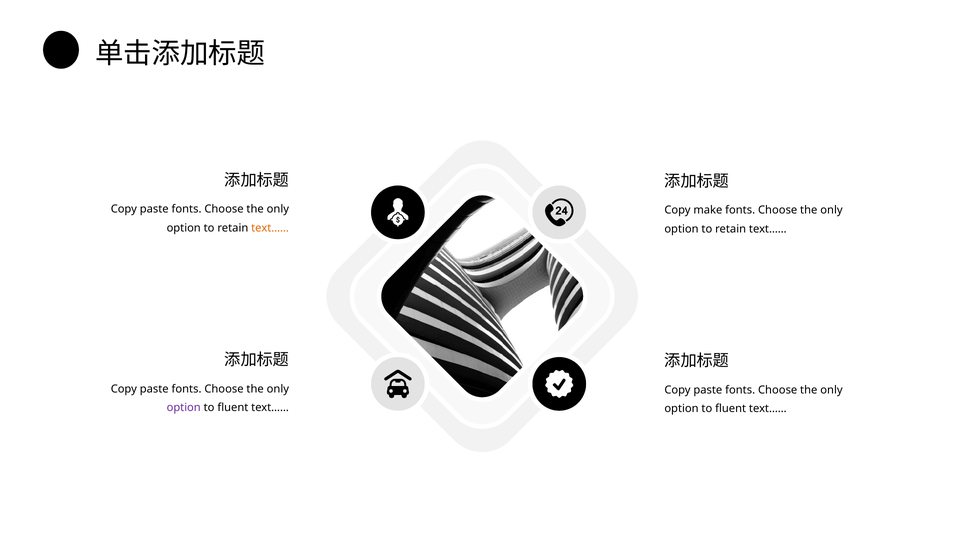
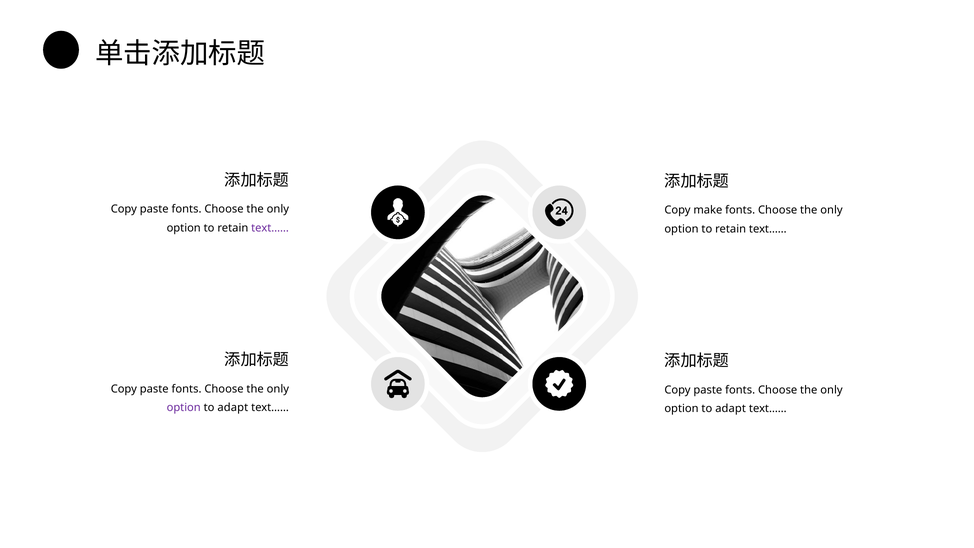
text…… colour: orange -> purple (270, 228)
fluent: fluent -> adapt (233, 408)
fluent: fluent -> adapt (731, 409)
